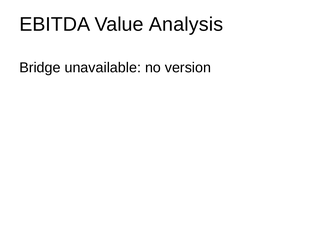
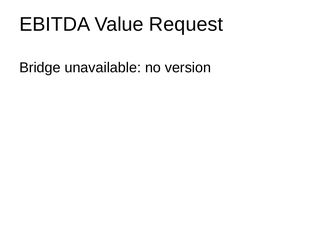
Analysis: Analysis -> Request (186, 24)
